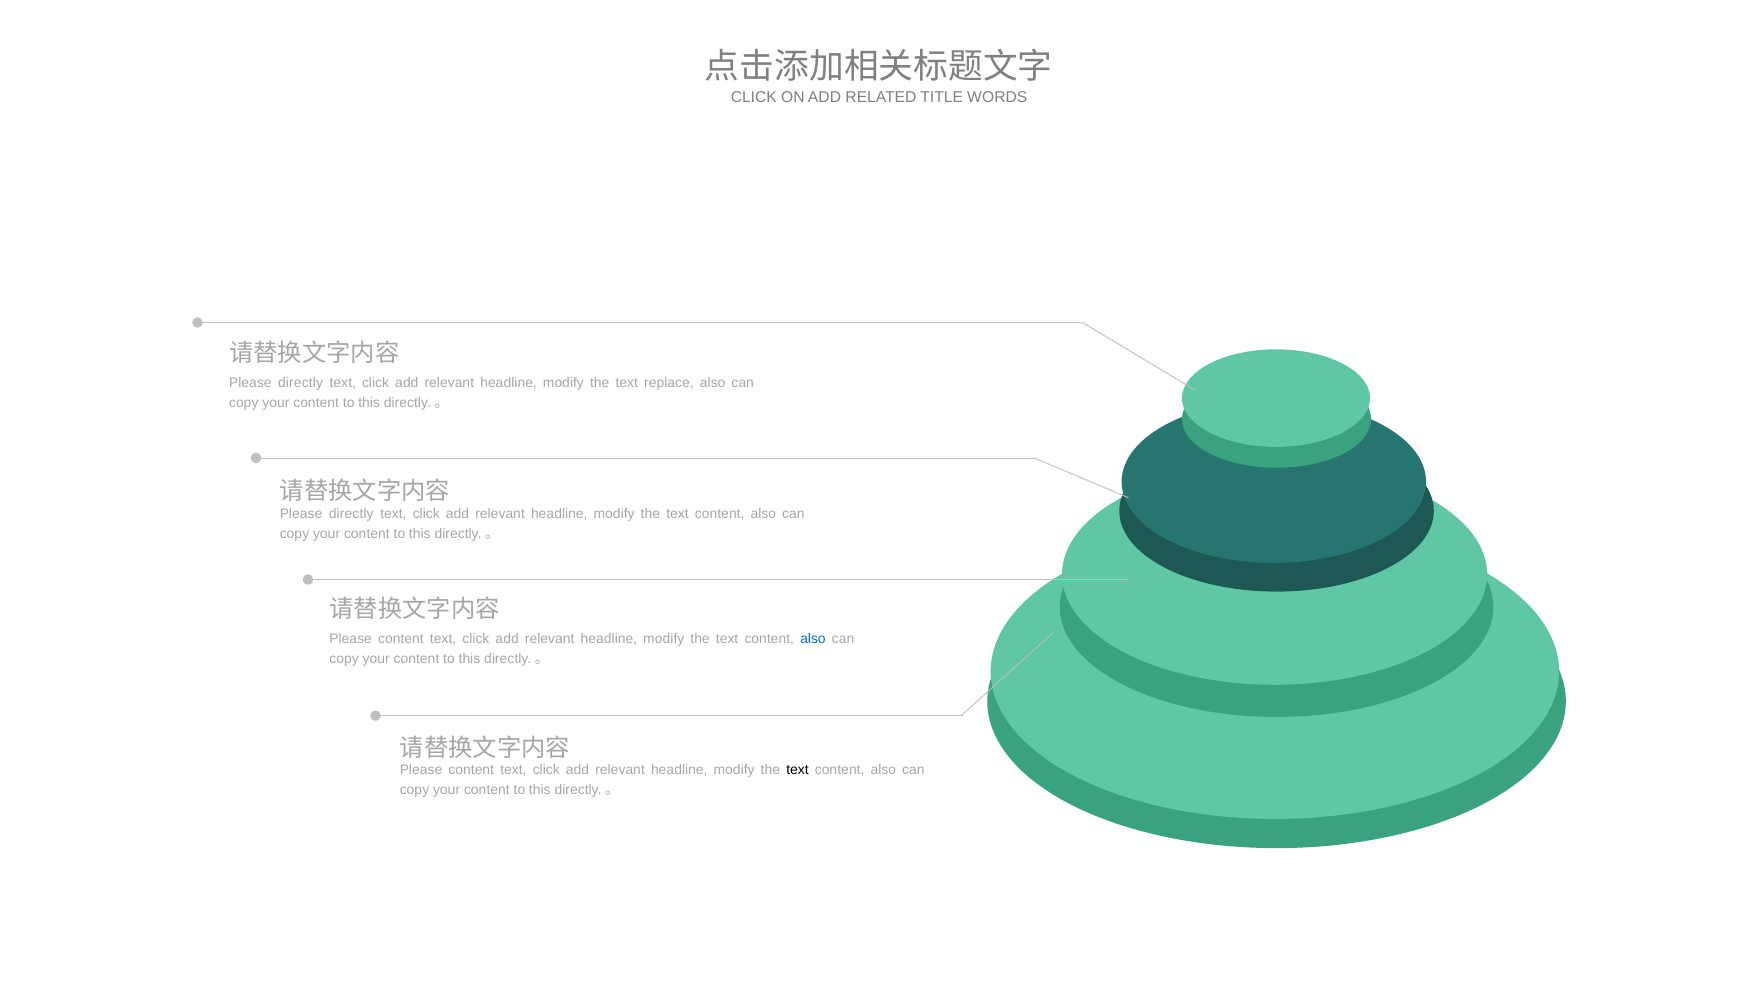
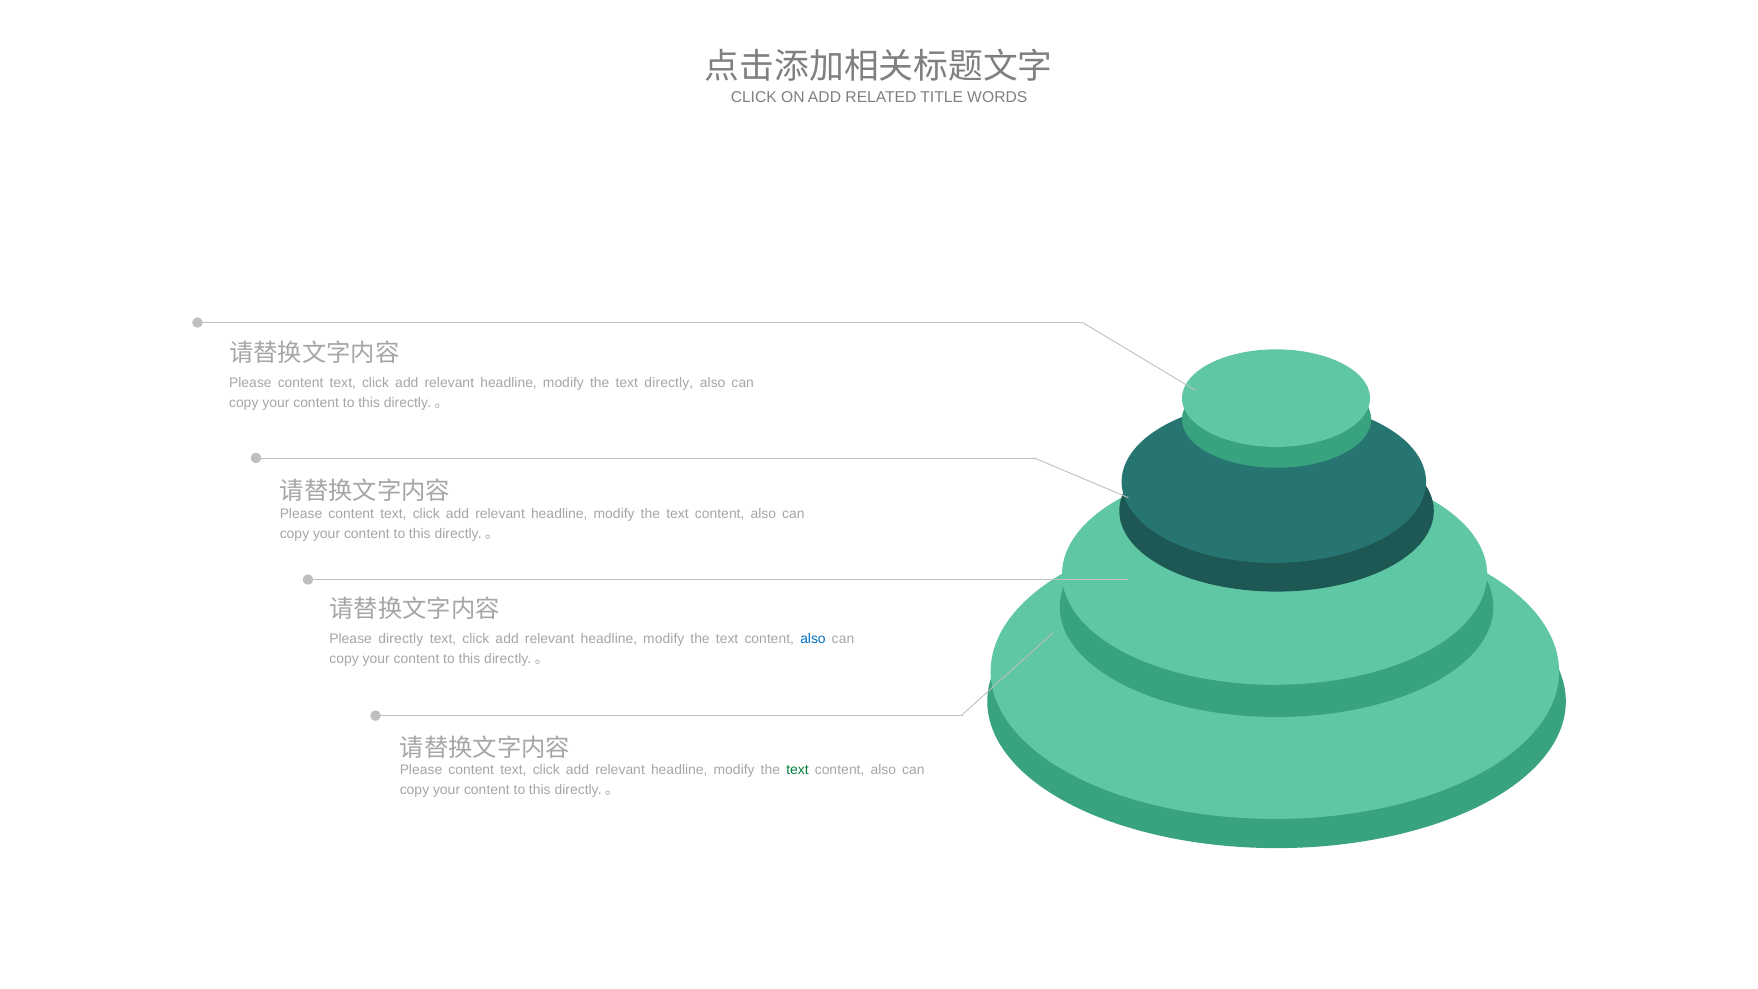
directly: directly -> content (301, 383)
text replace: replace -> directly (669, 383)
directly: directly -> content (351, 514)
content: content -> directly (401, 639)
text colour: black -> green (797, 770)
